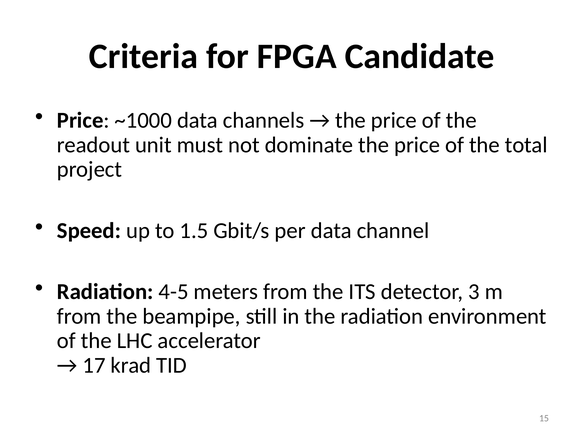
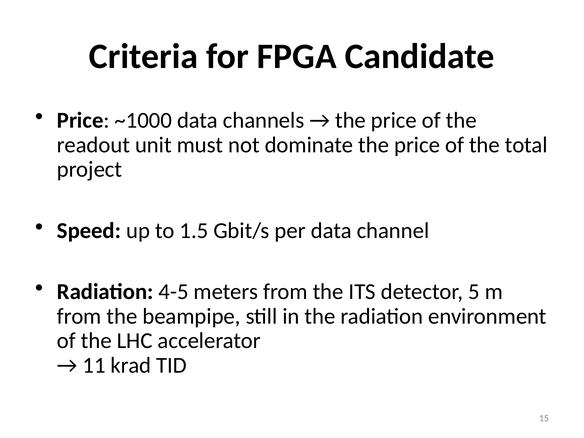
3: 3 -> 5 (474, 292)
17: 17 -> 11 (94, 365)
